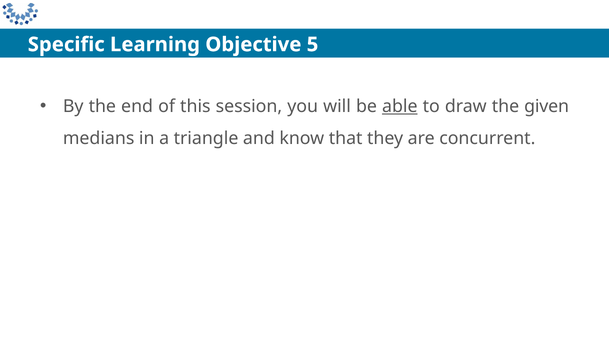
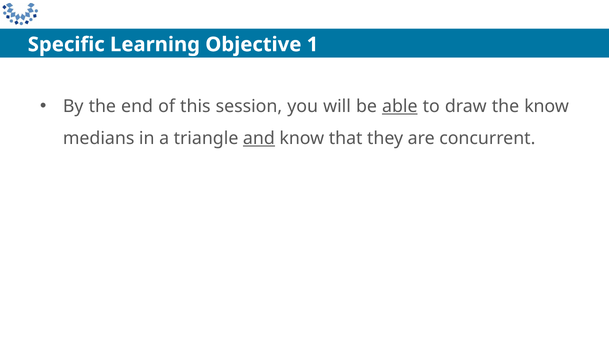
5: 5 -> 1 (313, 44)
the given: given -> know (547, 106)
and underline: none -> present (259, 138)
